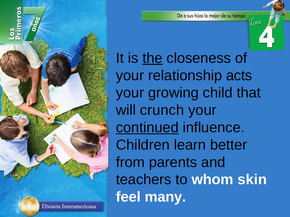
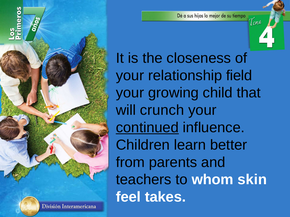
the underline: present -> none (152, 58)
acts: acts -> field (239, 76)
many: many -> takes (165, 197)
